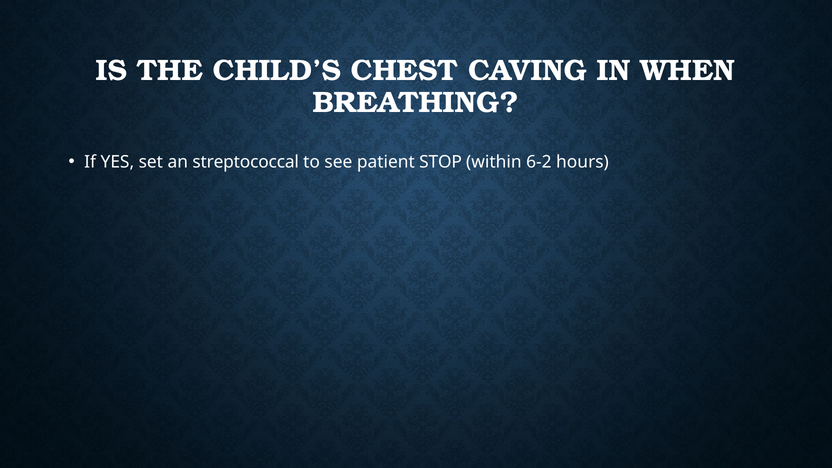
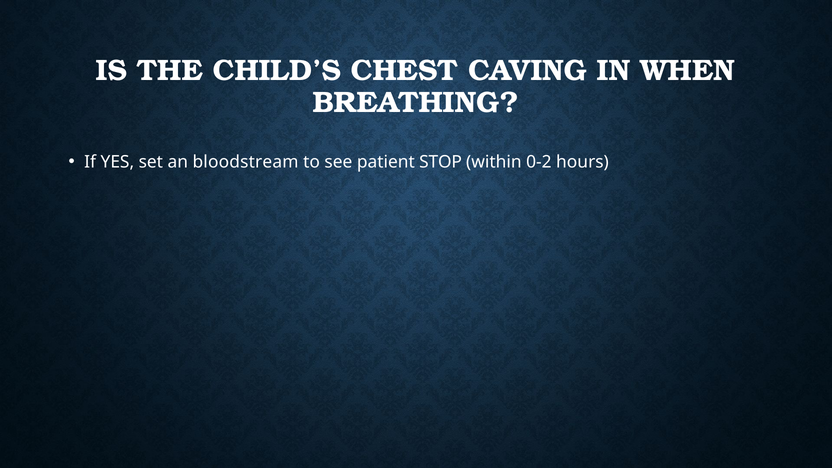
streptococcal: streptococcal -> bloodstream (246, 162)
6-2: 6-2 -> 0-2 (539, 162)
